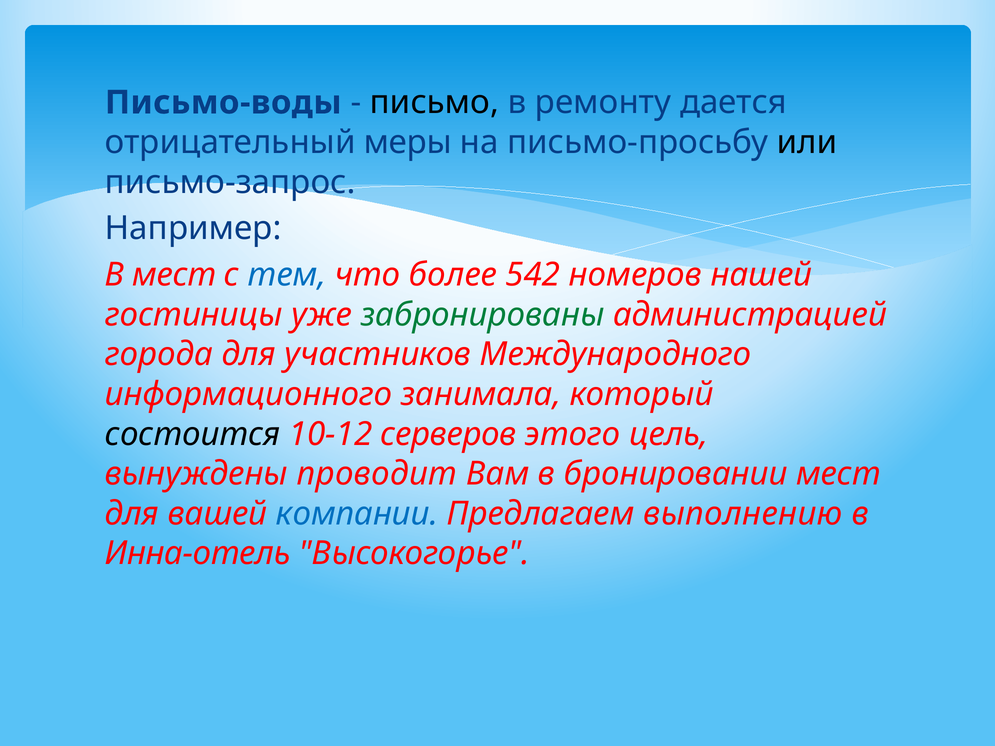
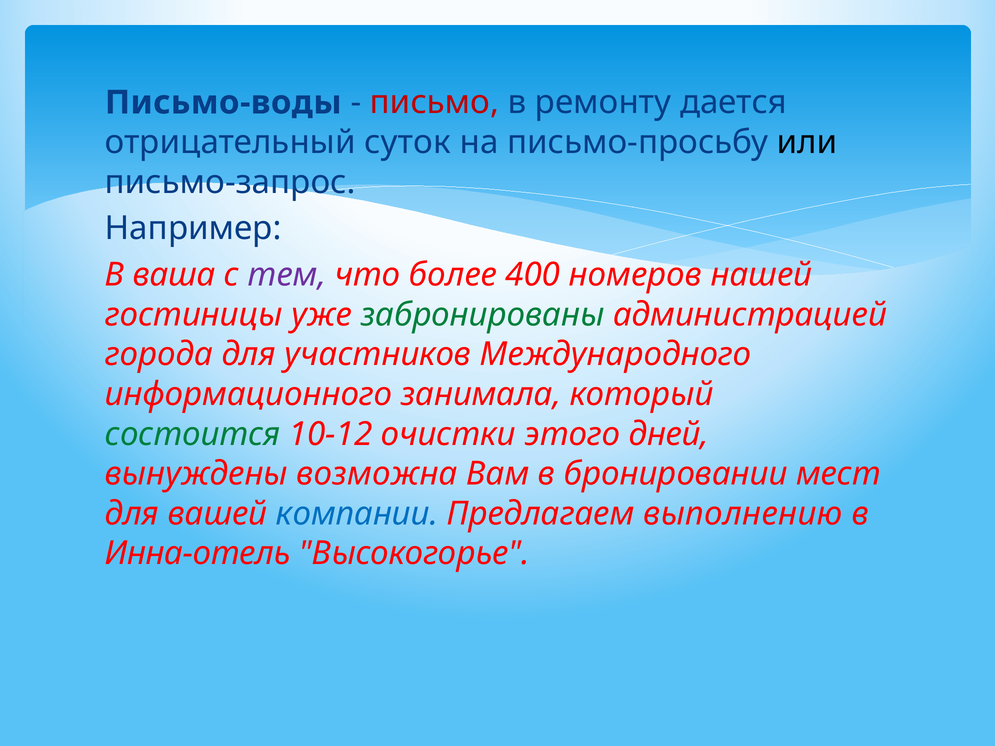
письмо colour: black -> red (434, 103)
меры: меры -> суток (408, 142)
В мест: мест -> ваша (174, 275)
тем colour: blue -> purple (287, 275)
542: 542 -> 400 (533, 275)
состоится colour: black -> green (193, 434)
серверов: серверов -> очистки (448, 434)
цель: цель -> дней (669, 434)
проводит: проводит -> возможна (377, 474)
